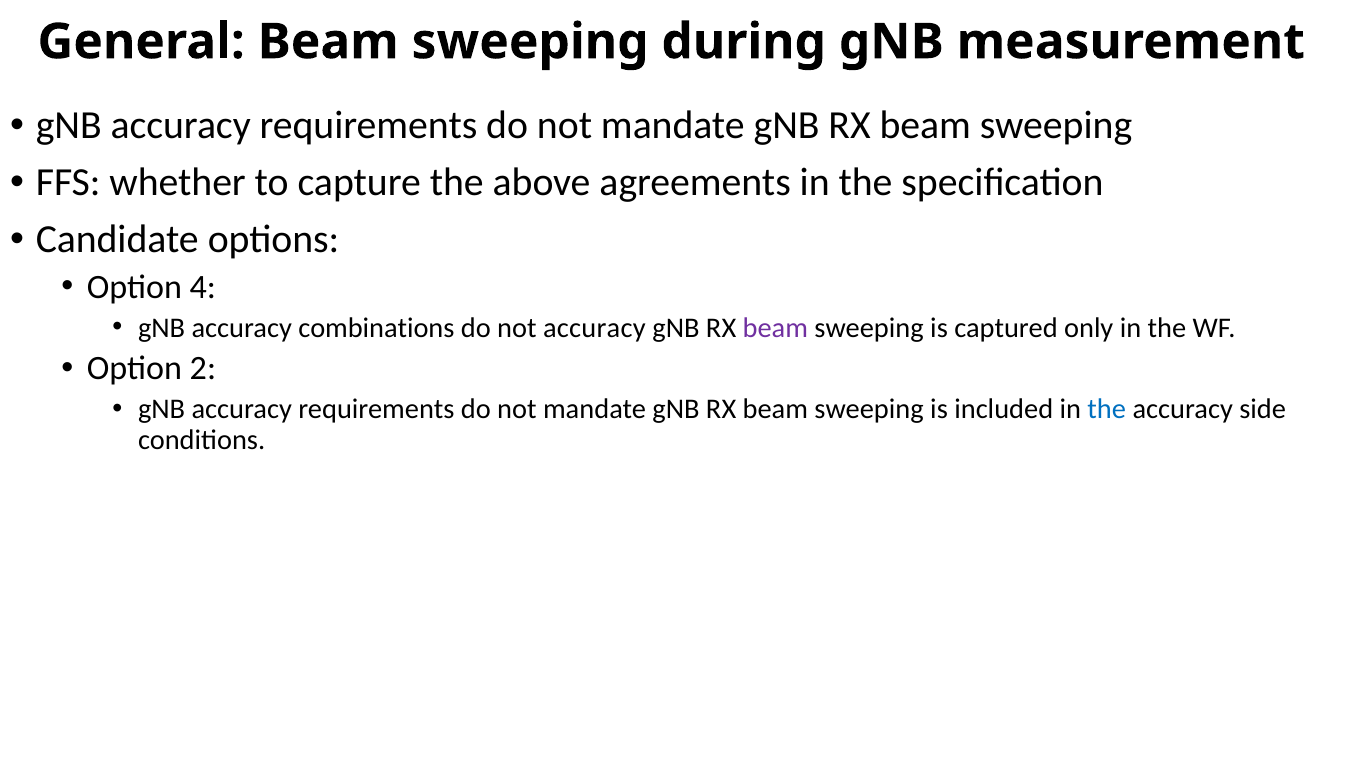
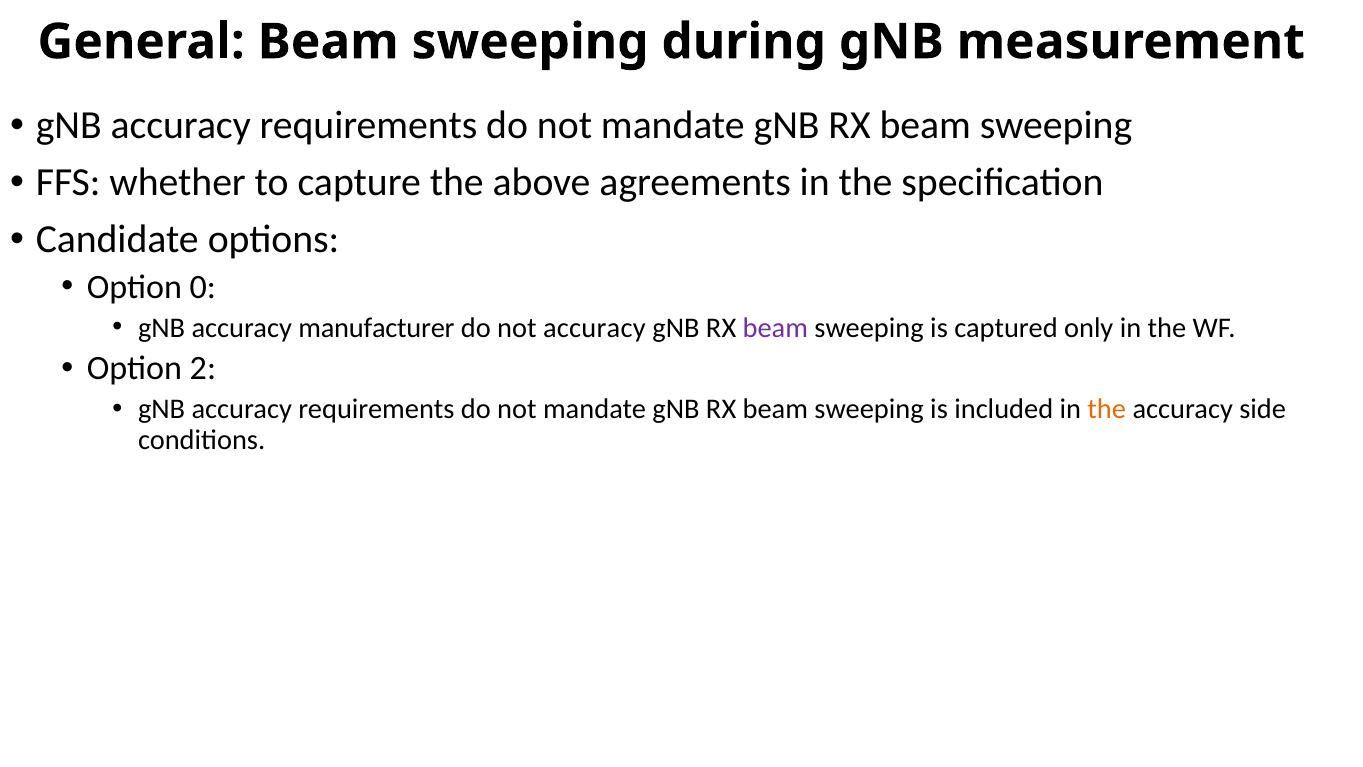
4: 4 -> 0 (203, 287)
combinations: combinations -> manufacturer (376, 328)
the colour: blue -> orange (1107, 409)
